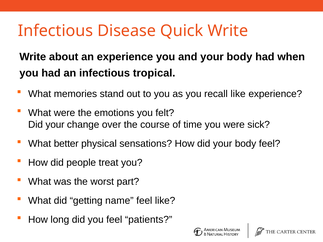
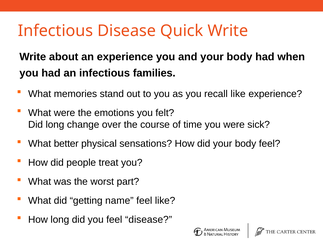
tropical: tropical -> families (154, 73)
your: your -> long (55, 125)
feel patients: patients -> disease (149, 220)
